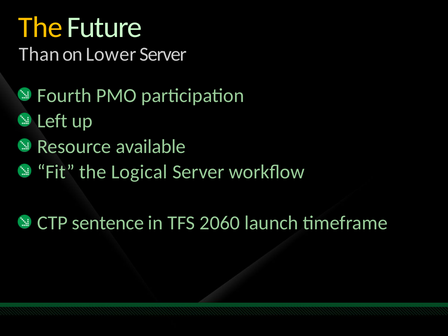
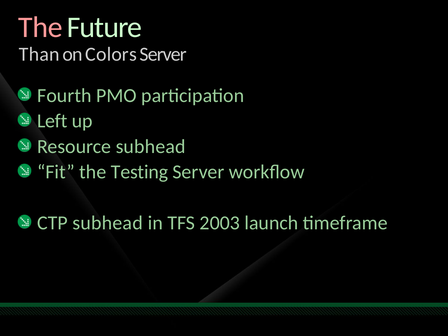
The colour: yellow -> pink (40, 27)
Lower: Lower -> Colors (111, 54)
Resource available: available -> subhead (151, 146)
Logical: Logical -> Testing (139, 172)
CTP sentence: sentence -> subhead (108, 223)
2060: 2060 -> 2003 (220, 223)
